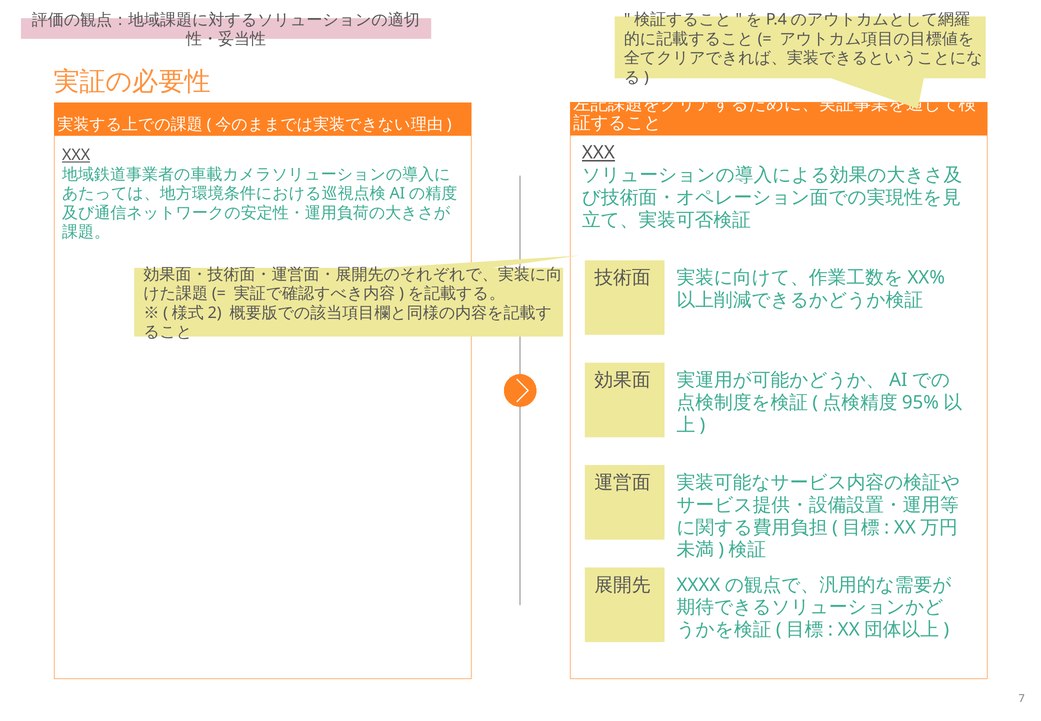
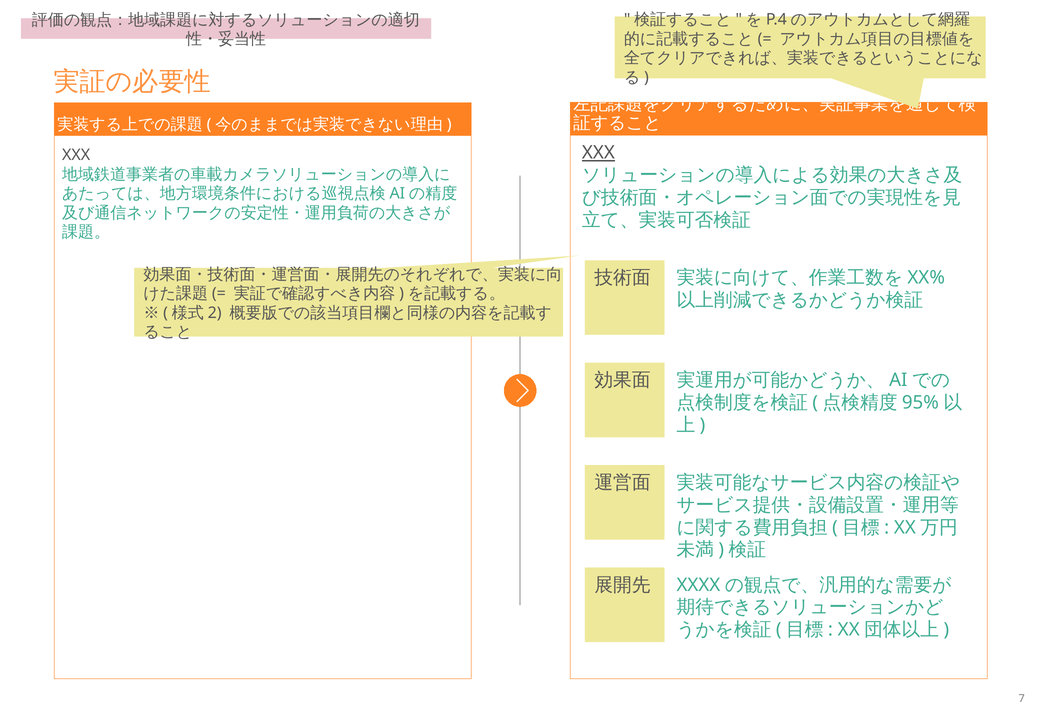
XXX underline: present -> none (76, 155)
